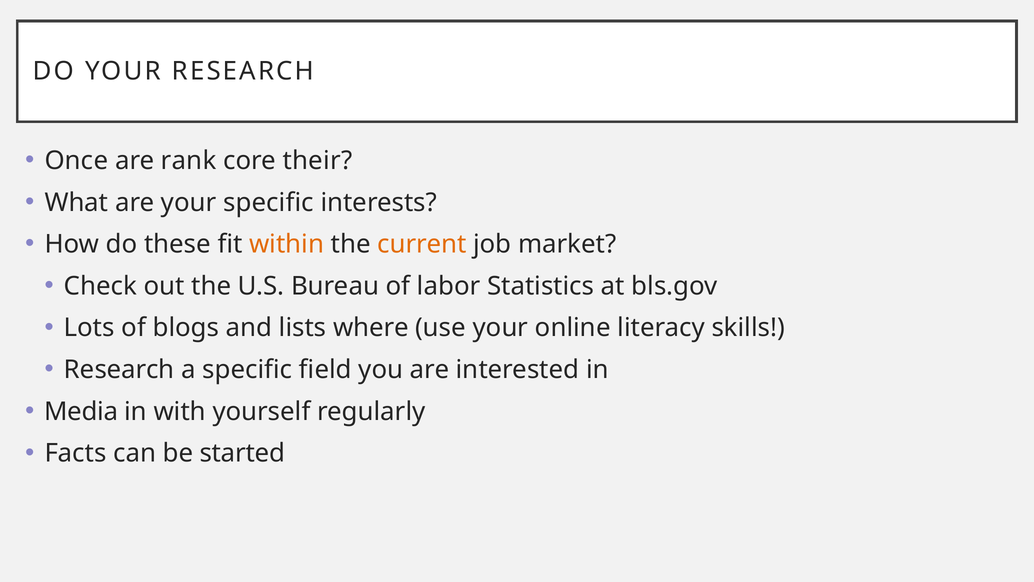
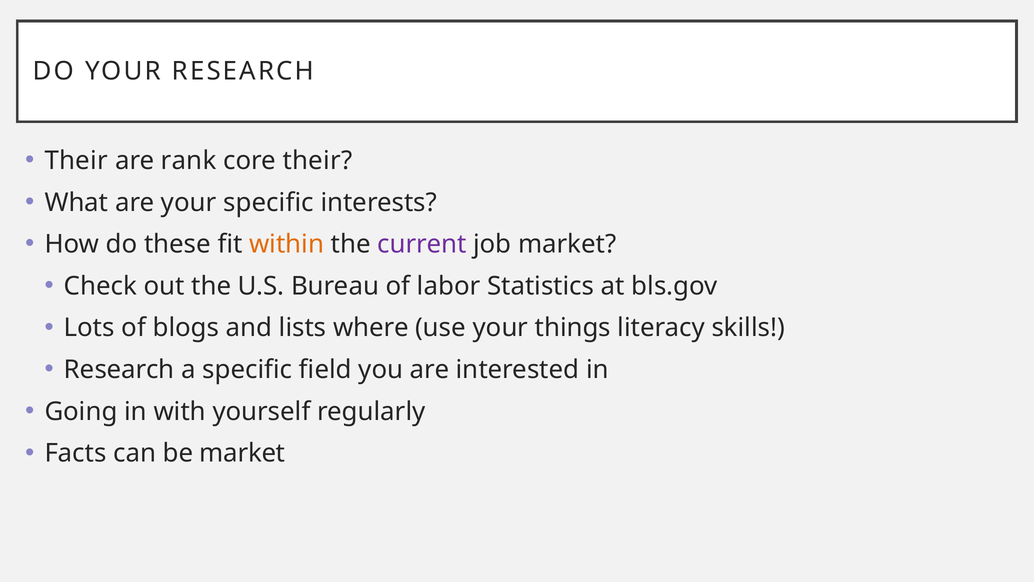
Once: Once -> Their (76, 161)
current colour: orange -> purple (422, 244)
online: online -> things (573, 328)
Media: Media -> Going (81, 411)
be started: started -> market (242, 453)
